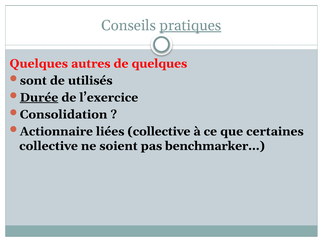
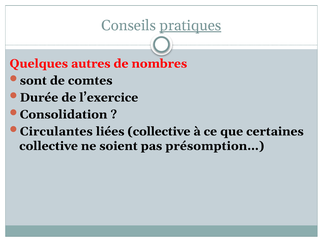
de quelques: quelques -> nombres (159, 64)
utilisés: utilisés -> comtes (90, 81)
Durée underline: present -> none (39, 98)
Actionnaire: Actionnaire -> Circulantes (56, 132)
benchmarker…: benchmarker… -> présomption… (215, 146)
